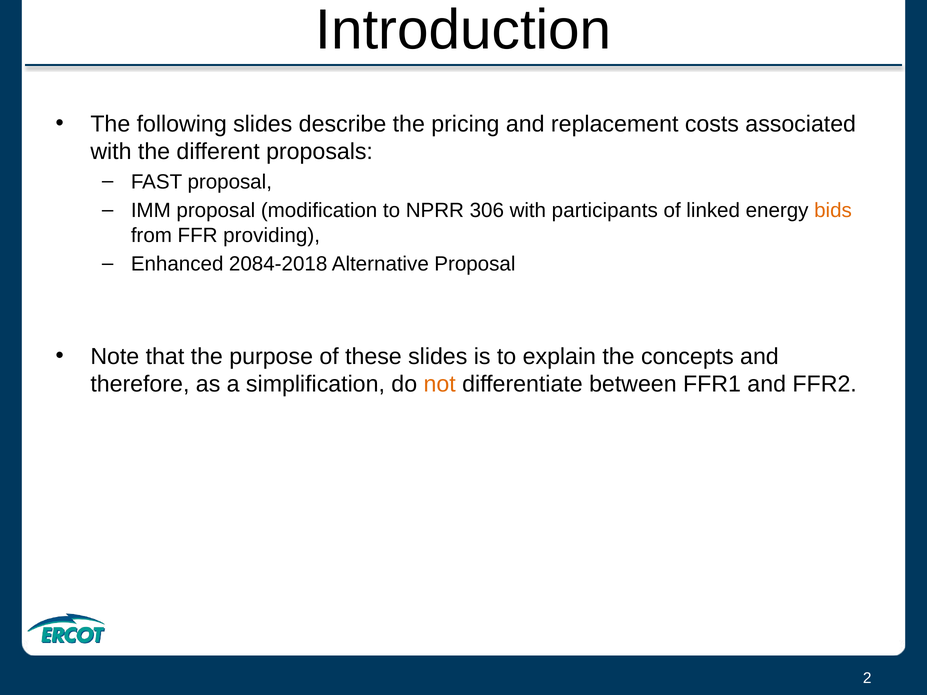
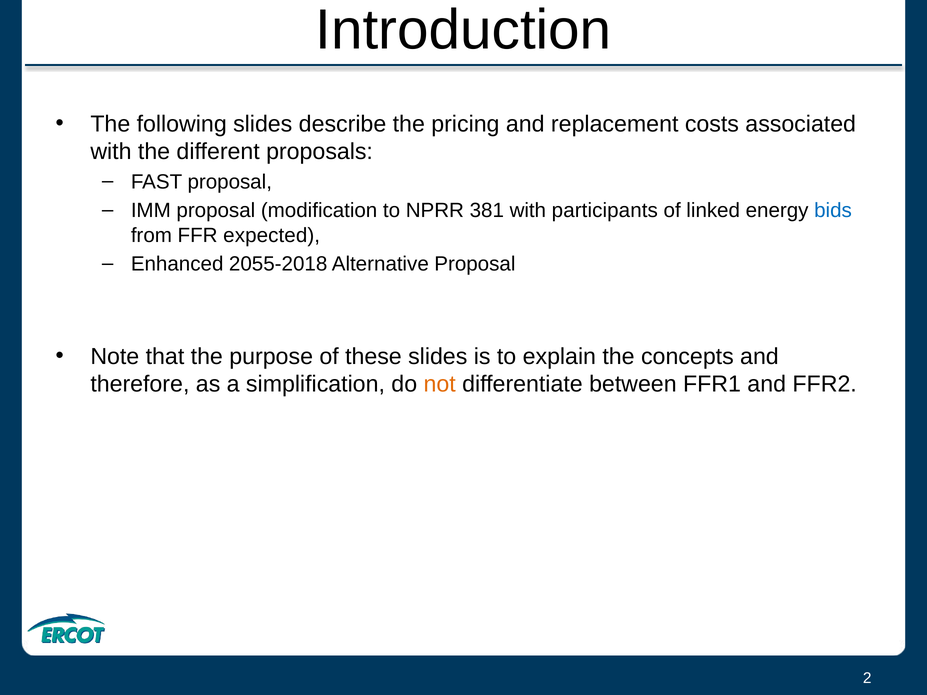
306: 306 -> 381 (487, 211)
bids colour: orange -> blue (833, 211)
providing: providing -> expected (272, 235)
2084-2018: 2084-2018 -> 2055-2018 (278, 264)
